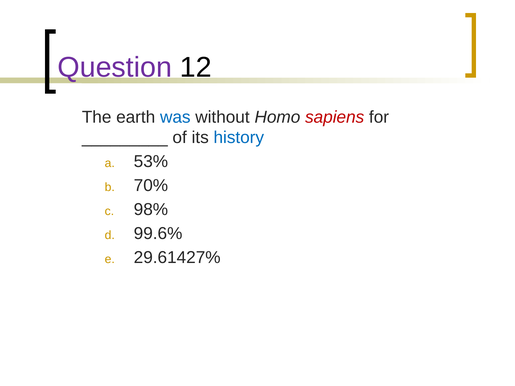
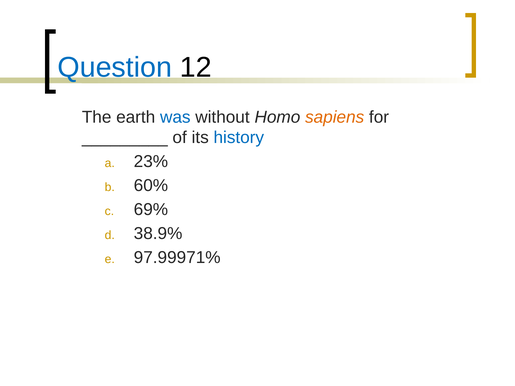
Question colour: purple -> blue (115, 67)
sapiens colour: red -> orange (335, 117)
53%: 53% -> 23% (151, 162)
70%: 70% -> 60% (151, 186)
98%: 98% -> 69% (151, 210)
99.6%: 99.6% -> 38.9% (158, 234)
29.61427%: 29.61427% -> 97.99971% (177, 258)
